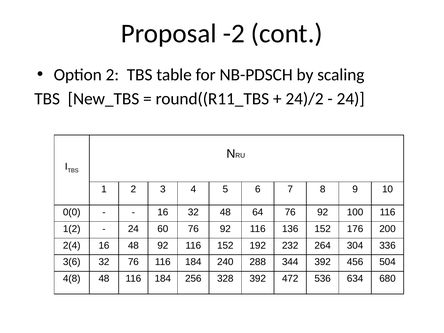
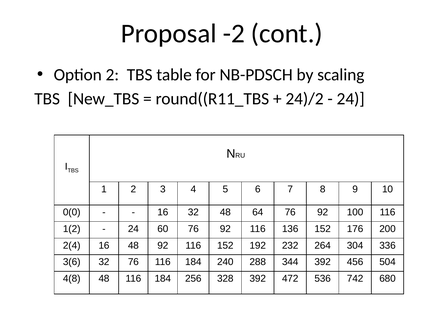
634: 634 -> 742 (355, 279)
